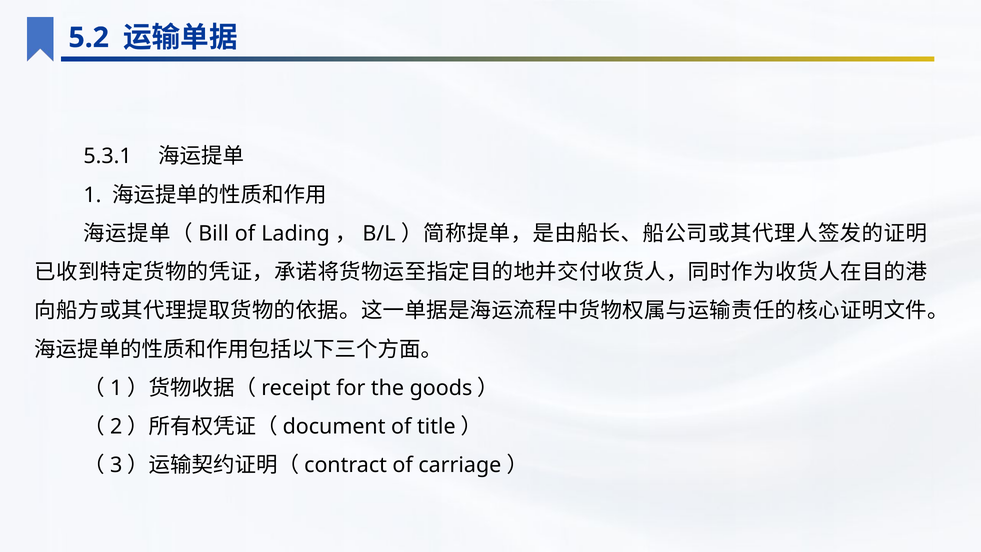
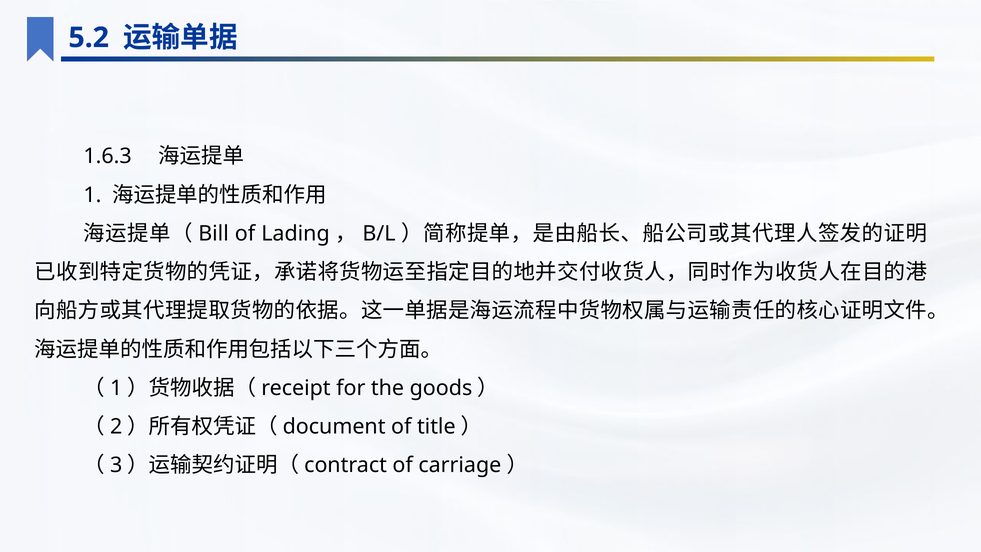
5.3.1: 5.3.1 -> 1.6.3 (108, 156)
